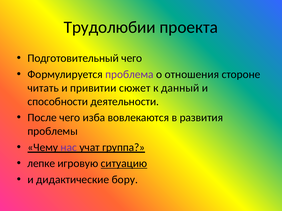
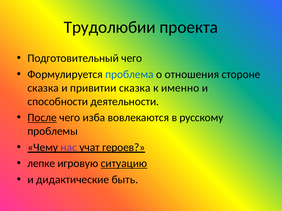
проблема colour: purple -> blue (129, 75)
читать: читать -> сказка (43, 88)
привитии сюжет: сюжет -> сказка (135, 88)
данный: данный -> именно (180, 88)
После underline: none -> present (42, 118)
развития: развития -> русскому (201, 118)
группа: группа -> героев (124, 148)
бору: бору -> быть (125, 180)
